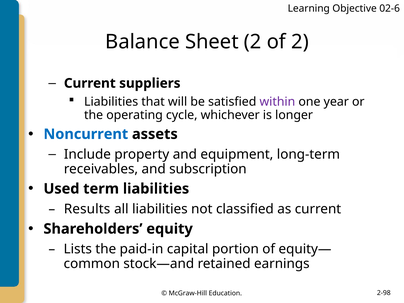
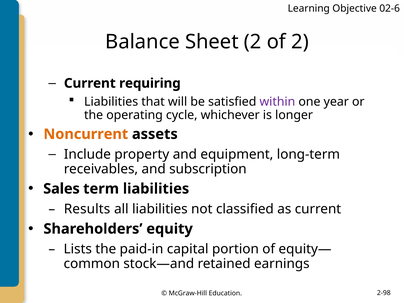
suppliers: suppliers -> requiring (150, 83)
Noncurrent colour: blue -> orange (86, 134)
Used: Used -> Sales (61, 189)
